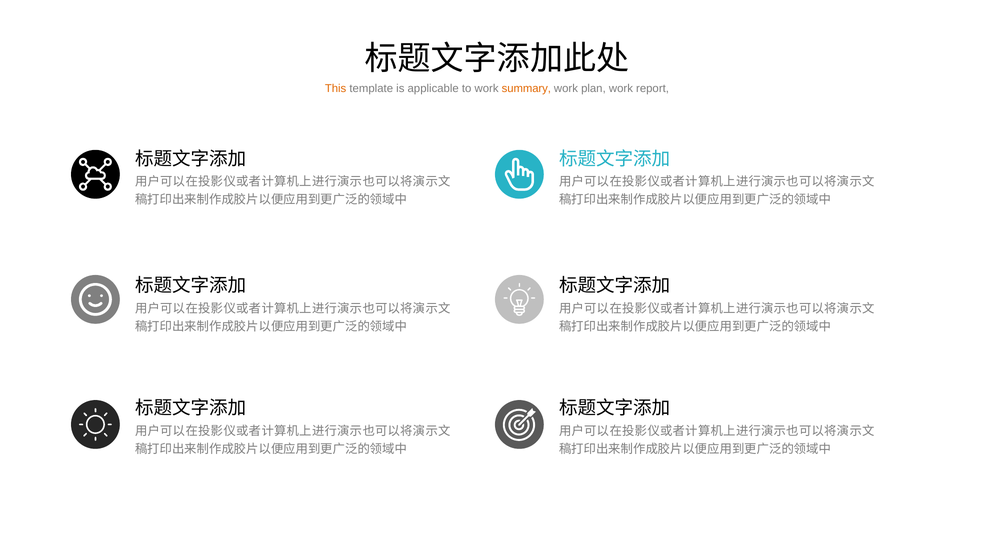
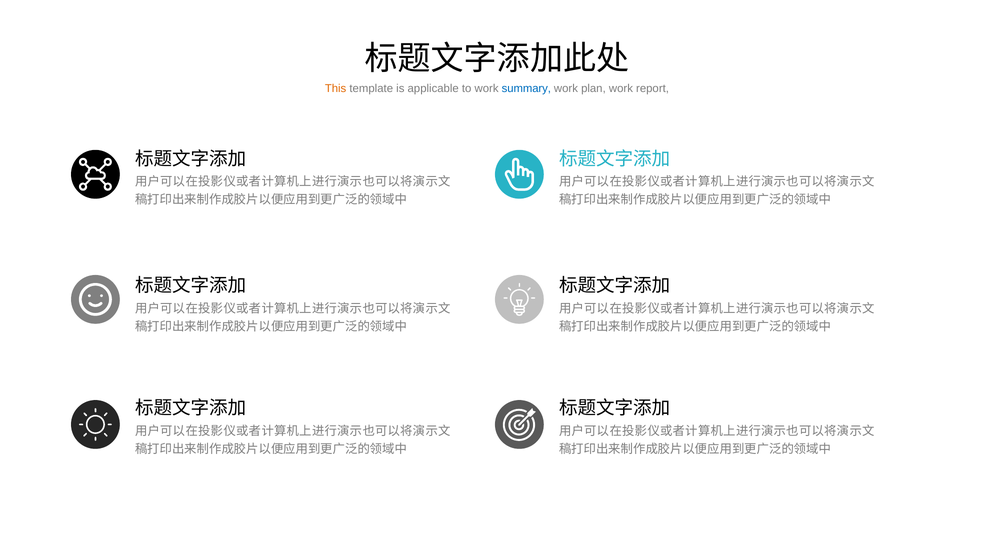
summary colour: orange -> blue (526, 88)
